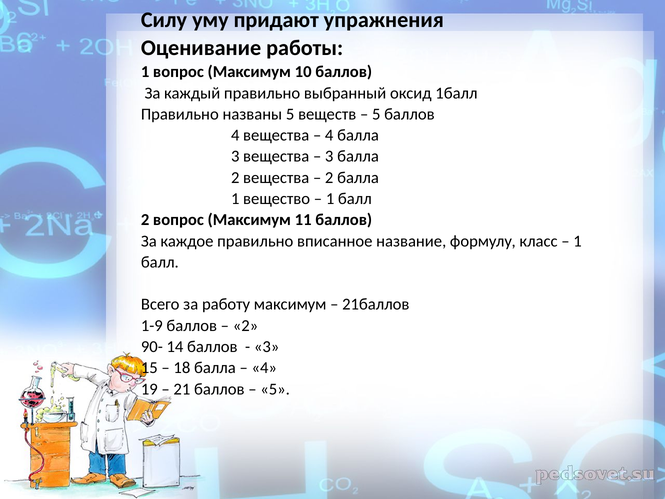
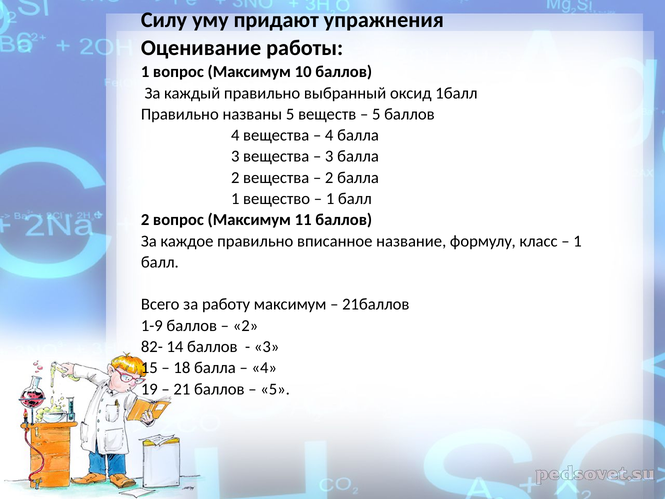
90-: 90- -> 82- (152, 347)
